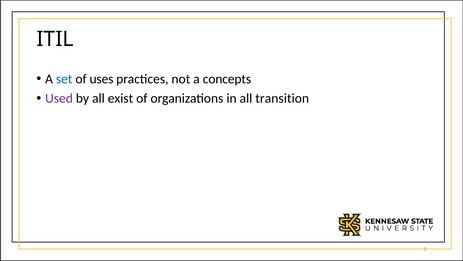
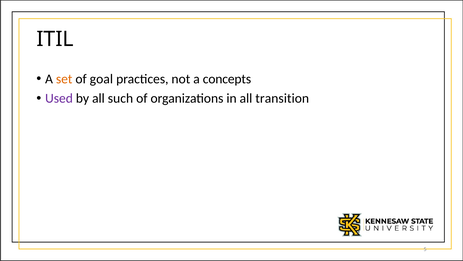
set colour: blue -> orange (64, 79)
uses: uses -> goal (101, 79)
exist: exist -> such (120, 98)
